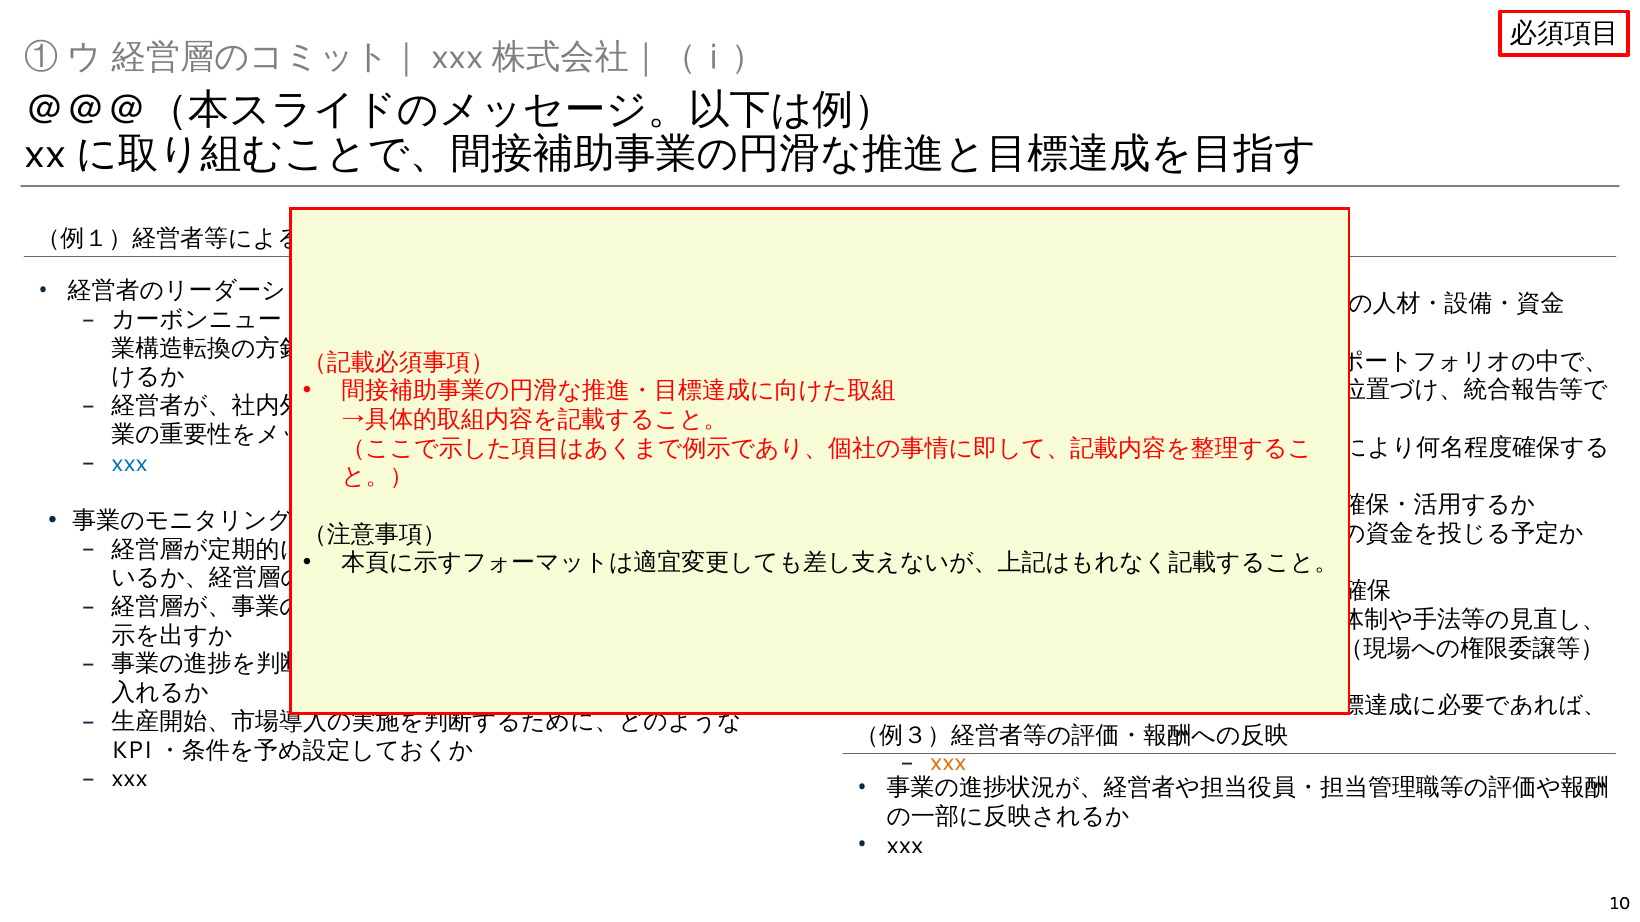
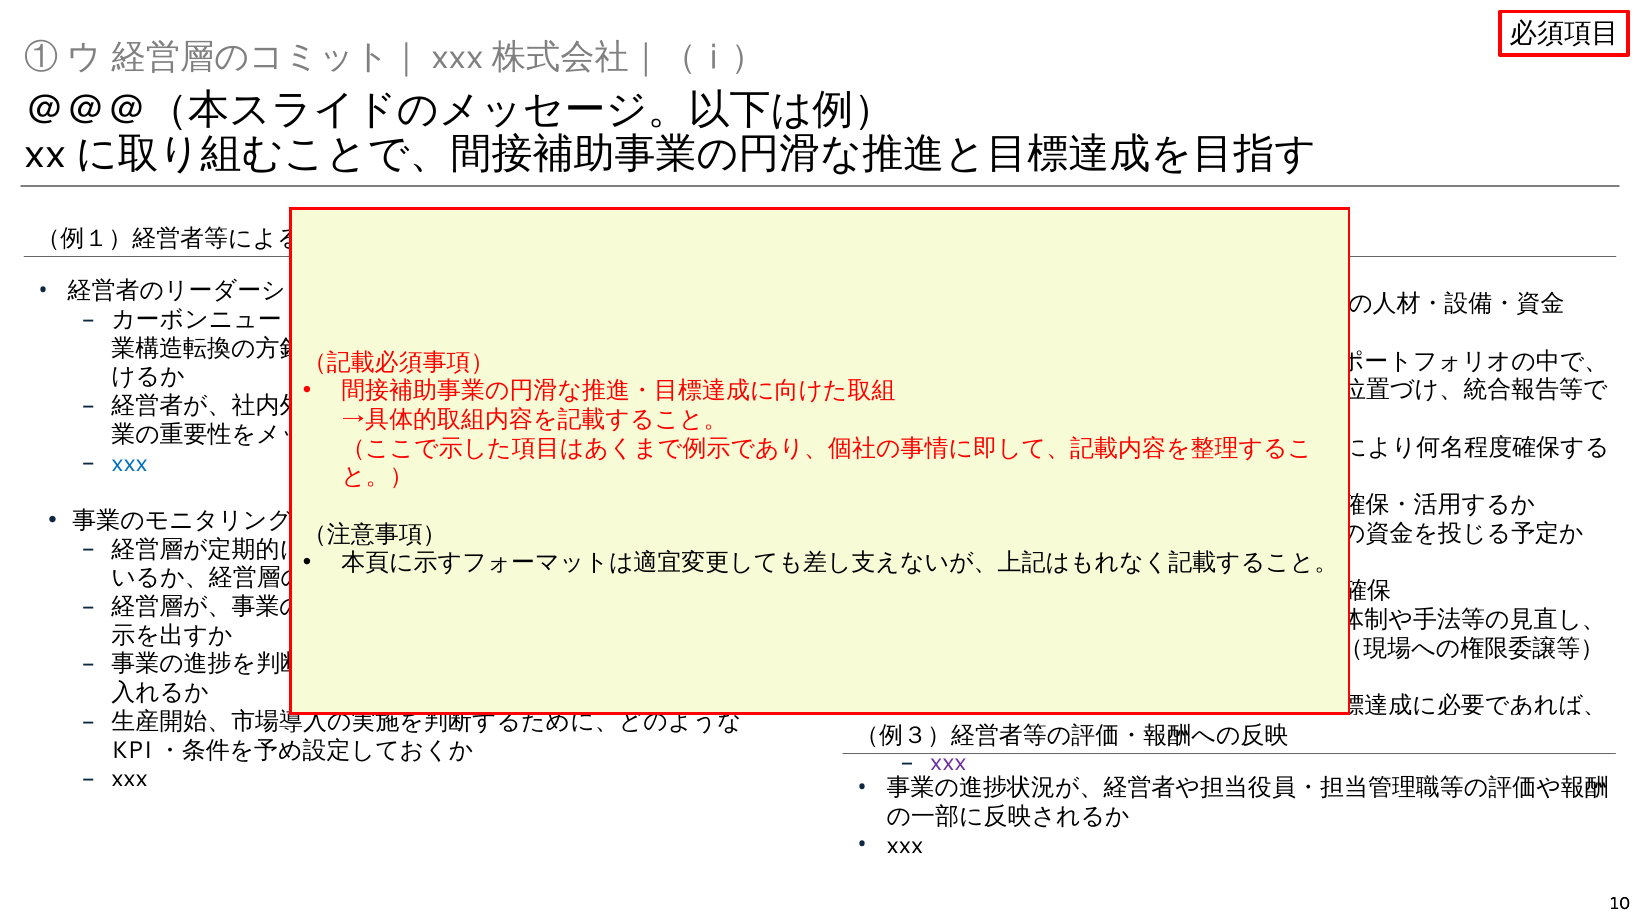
xxx colour: orange -> purple (948, 763)
